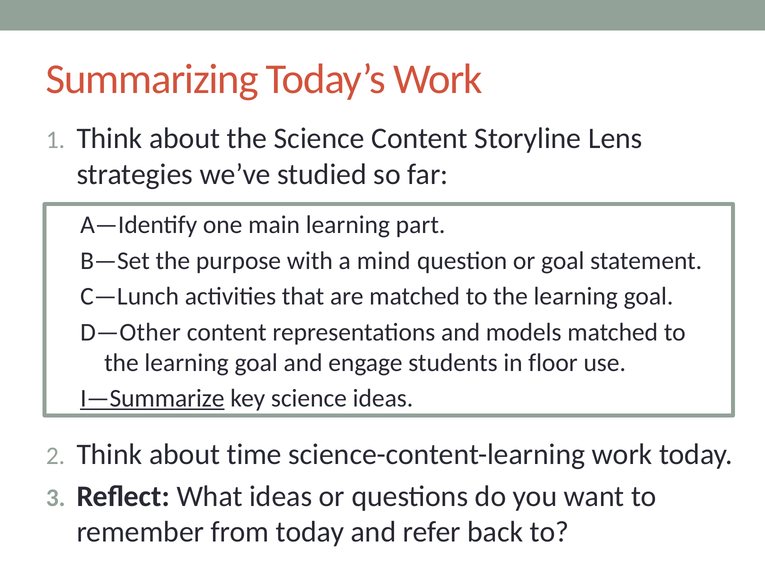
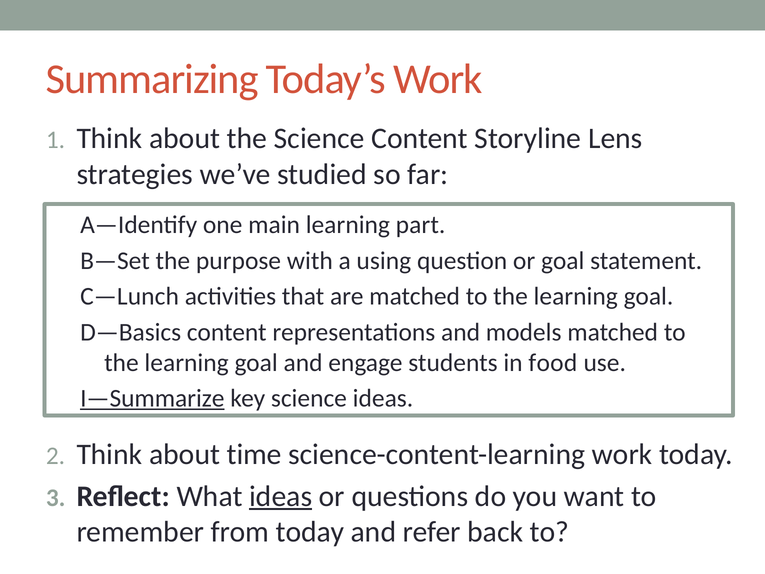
mind: mind -> using (384, 261)
D—Other: D—Other -> D—Basics (131, 332)
floor: floor -> food (553, 363)
ideas underline: none -> present (281, 496)
